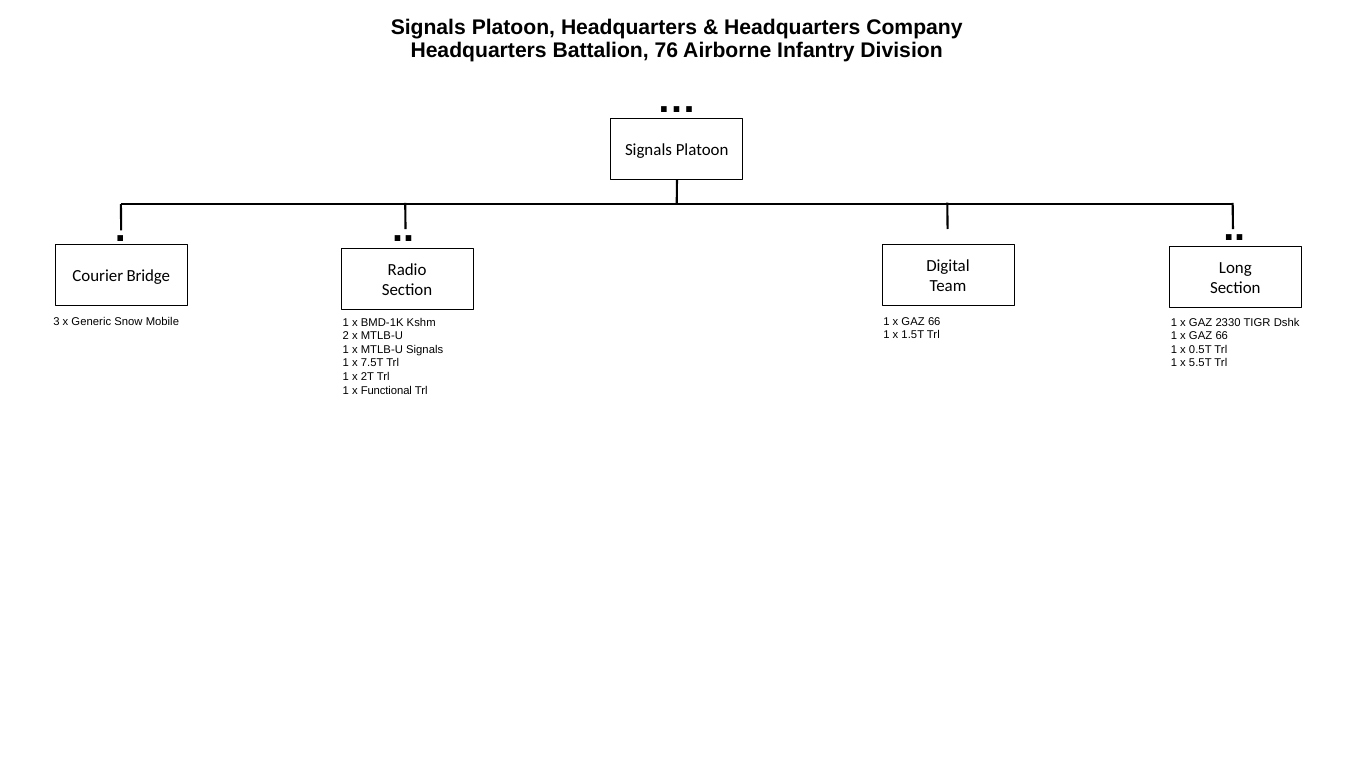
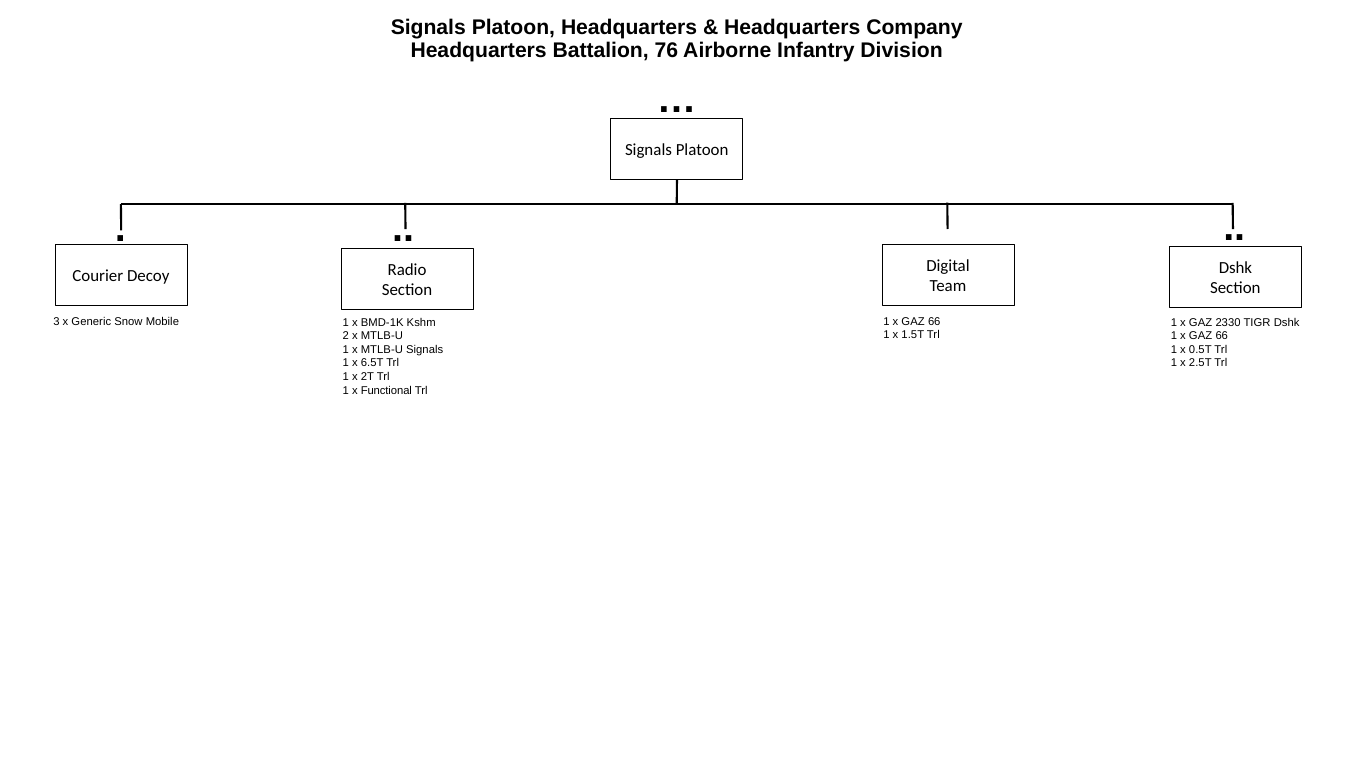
Long: Long -> Dshk (1235, 268)
Bridge: Bridge -> Decoy (148, 276)
7.5T: 7.5T -> 6.5T (372, 363)
5.5T: 5.5T -> 2.5T (1200, 363)
